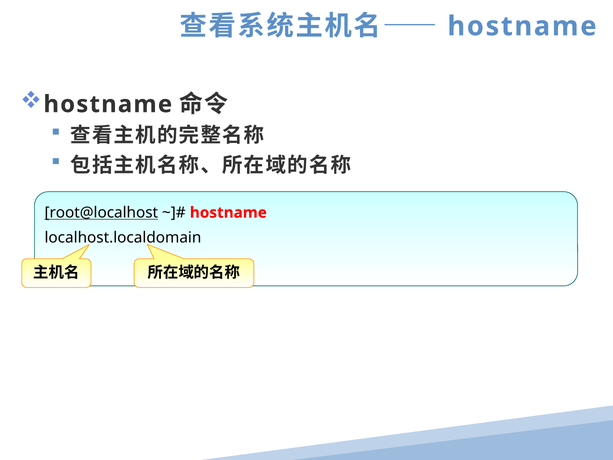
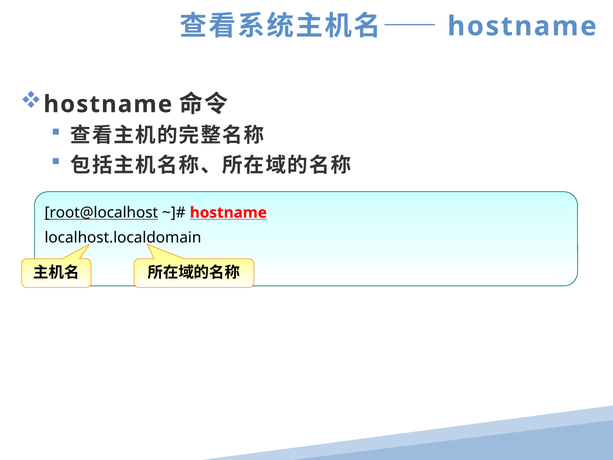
hostname underline: none -> present (228, 213)
